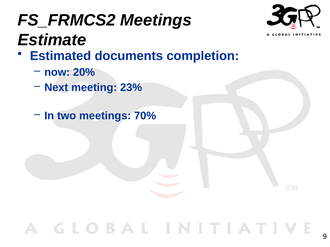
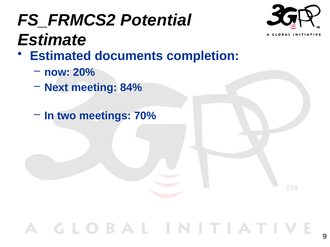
FS_FRMCS2 Meetings: Meetings -> Potential (156, 20)
23%: 23% -> 84% (131, 88)
